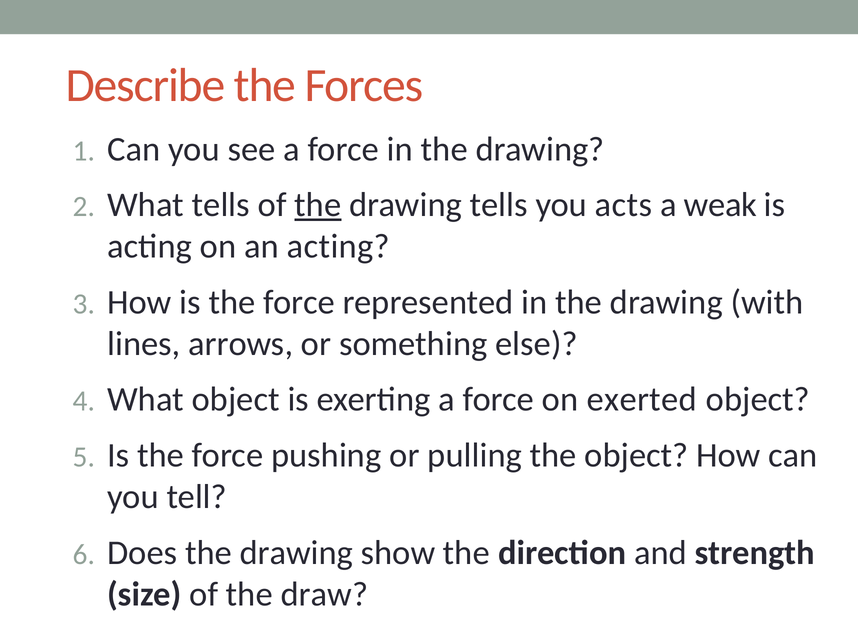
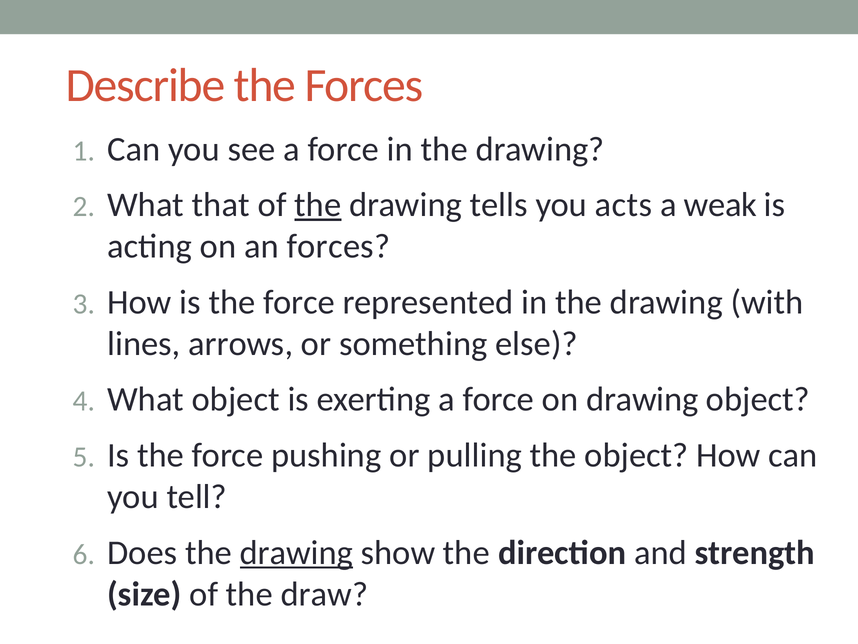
What tells: tells -> that (221, 205)
an acting: acting -> forces (338, 246)
on exerted: exerted -> drawing (642, 399)
drawing underline: none -> present (296, 552)
